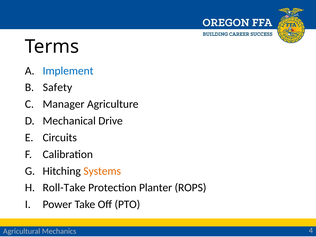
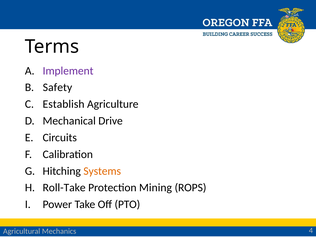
Implement colour: blue -> purple (68, 71)
Manager: Manager -> Establish (64, 104)
Planter: Planter -> Mining (156, 188)
